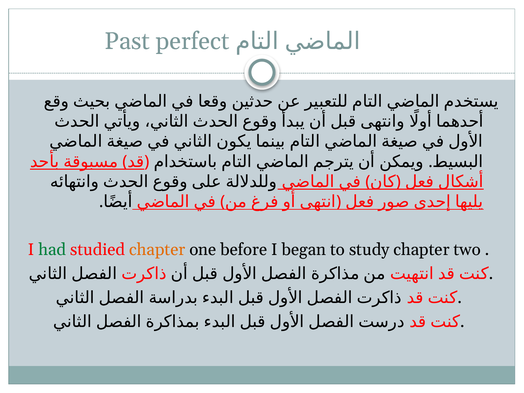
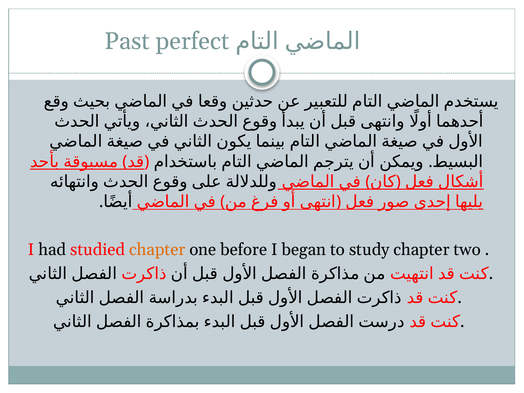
had colour: green -> black (52, 250)
